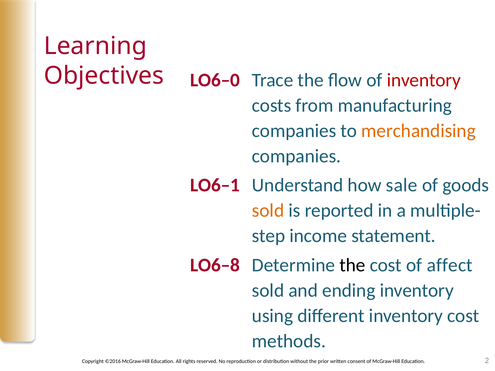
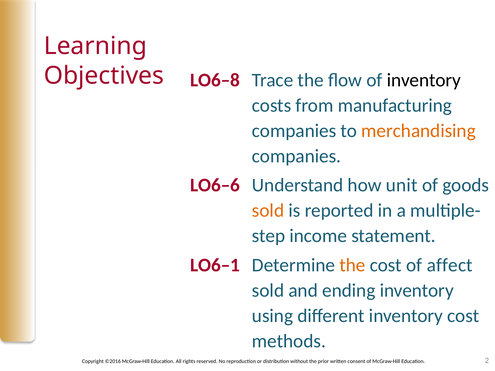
LO6–0: LO6–0 -> LO6–8 (215, 80)
inventory colour: red -> black (424, 80)
LO6–1: LO6–1 -> LO6–6 (215, 185)
sale: sale -> unit (402, 185)
LO6–8: LO6–8 -> LO6–1 (215, 265)
the colour: black -> orange (353, 265)
